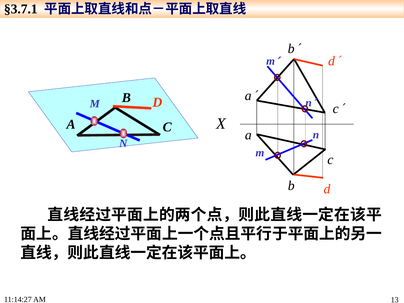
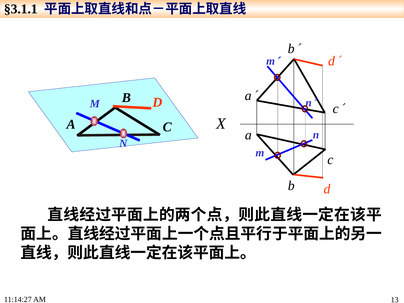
§3.7.1: §3.7.1 -> §3.1.1 (21, 9)
